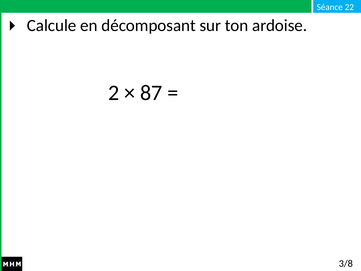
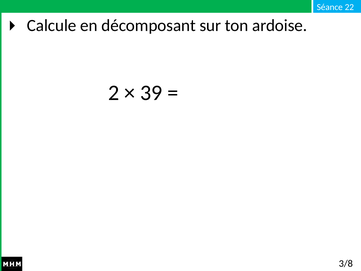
87: 87 -> 39 (151, 93)
